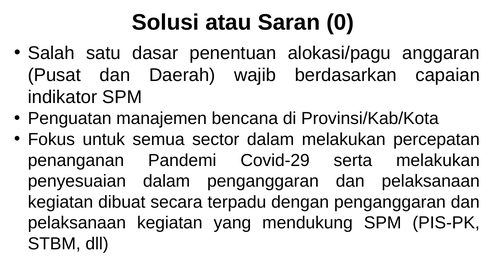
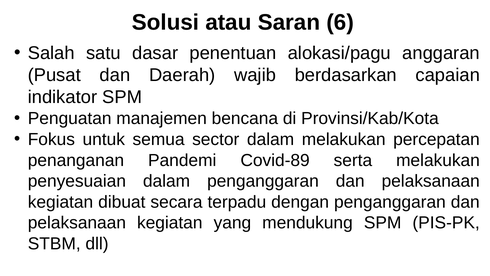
0: 0 -> 6 (340, 22)
Covid-29: Covid-29 -> Covid-89 (275, 160)
